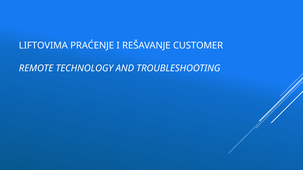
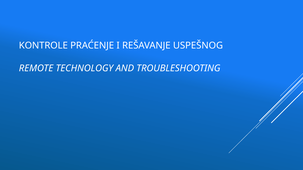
LIFTOVIMA: LIFTOVIMA -> KONTROLE (43, 46)
CUSTOMER: CUSTOMER -> USPEŠNOG (198, 46)
